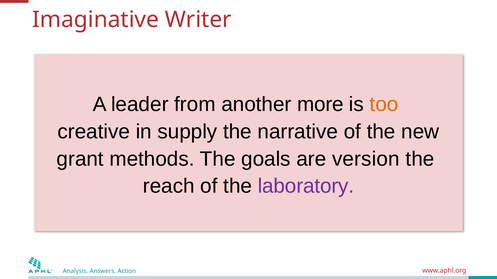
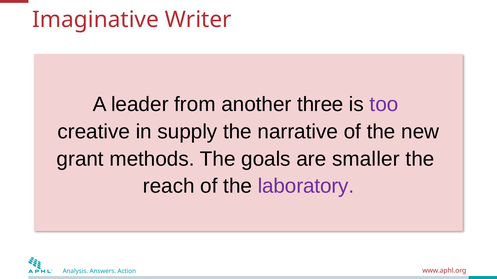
more: more -> three (320, 105)
too colour: orange -> purple (384, 105)
version: version -> smaller (366, 159)
